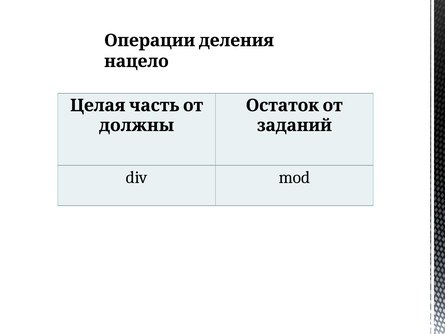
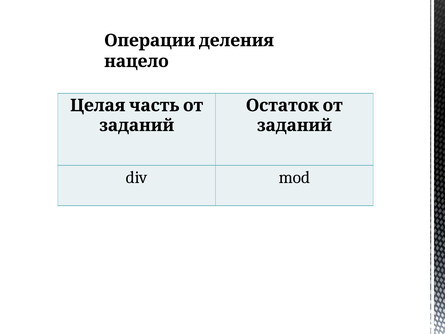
должны: должны -> заданий (137, 125)
